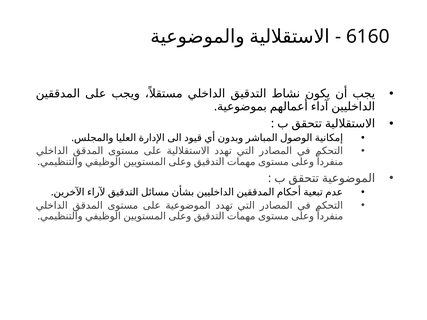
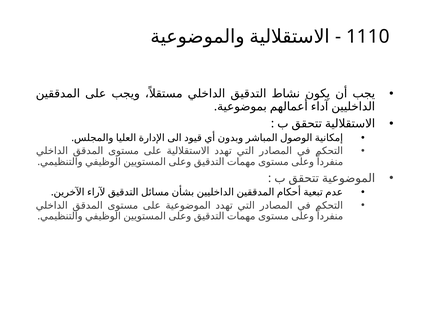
6160: 6160 -> 1110 (368, 36)
